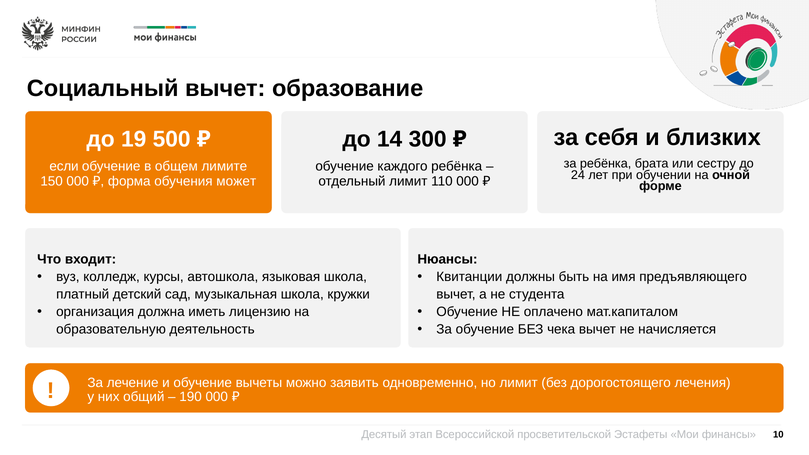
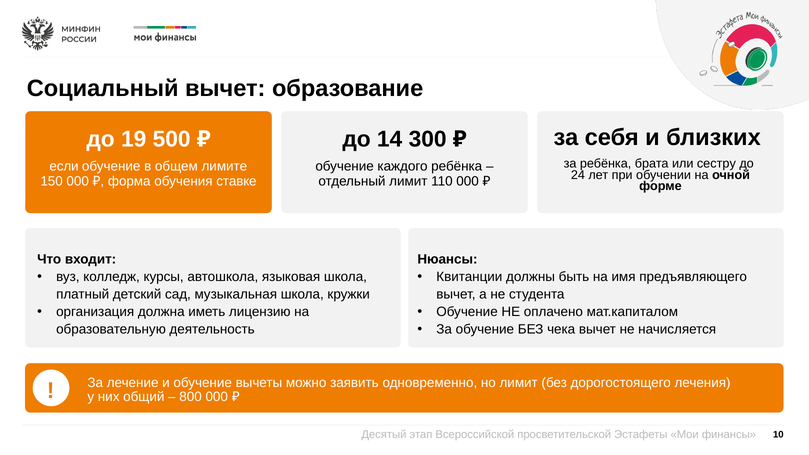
может: может -> ставке (236, 181)
190: 190 -> 800 (191, 397)
